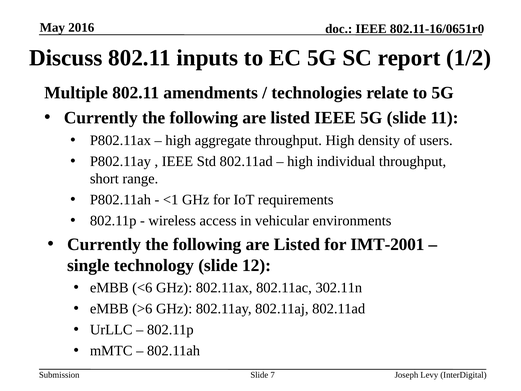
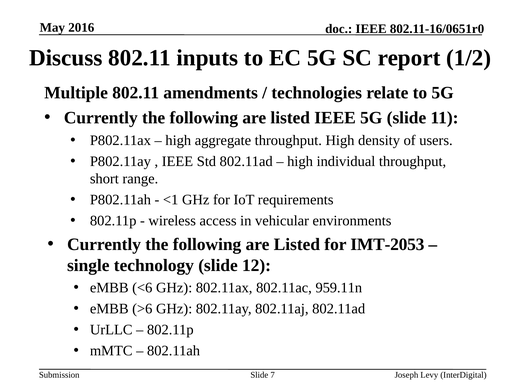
IMT-2001: IMT-2001 -> IMT-2053 (387, 244)
302.11n: 302.11n -> 959.11n (339, 288)
